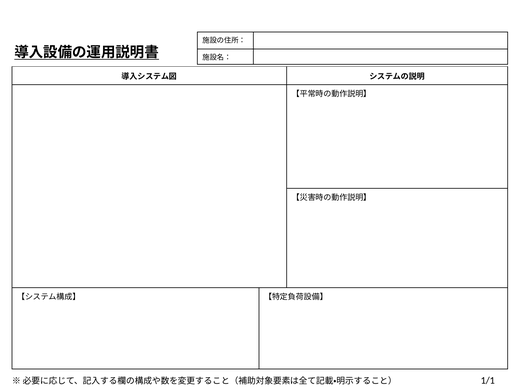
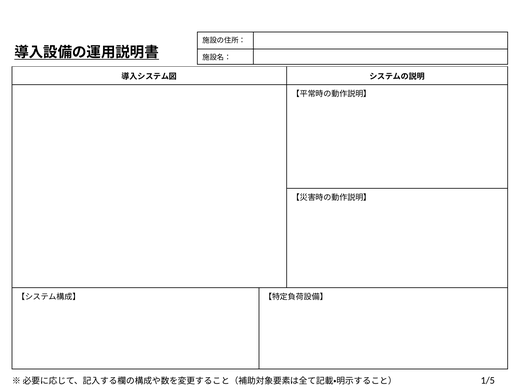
1/1: 1/1 -> 1/5 (488, 381)
